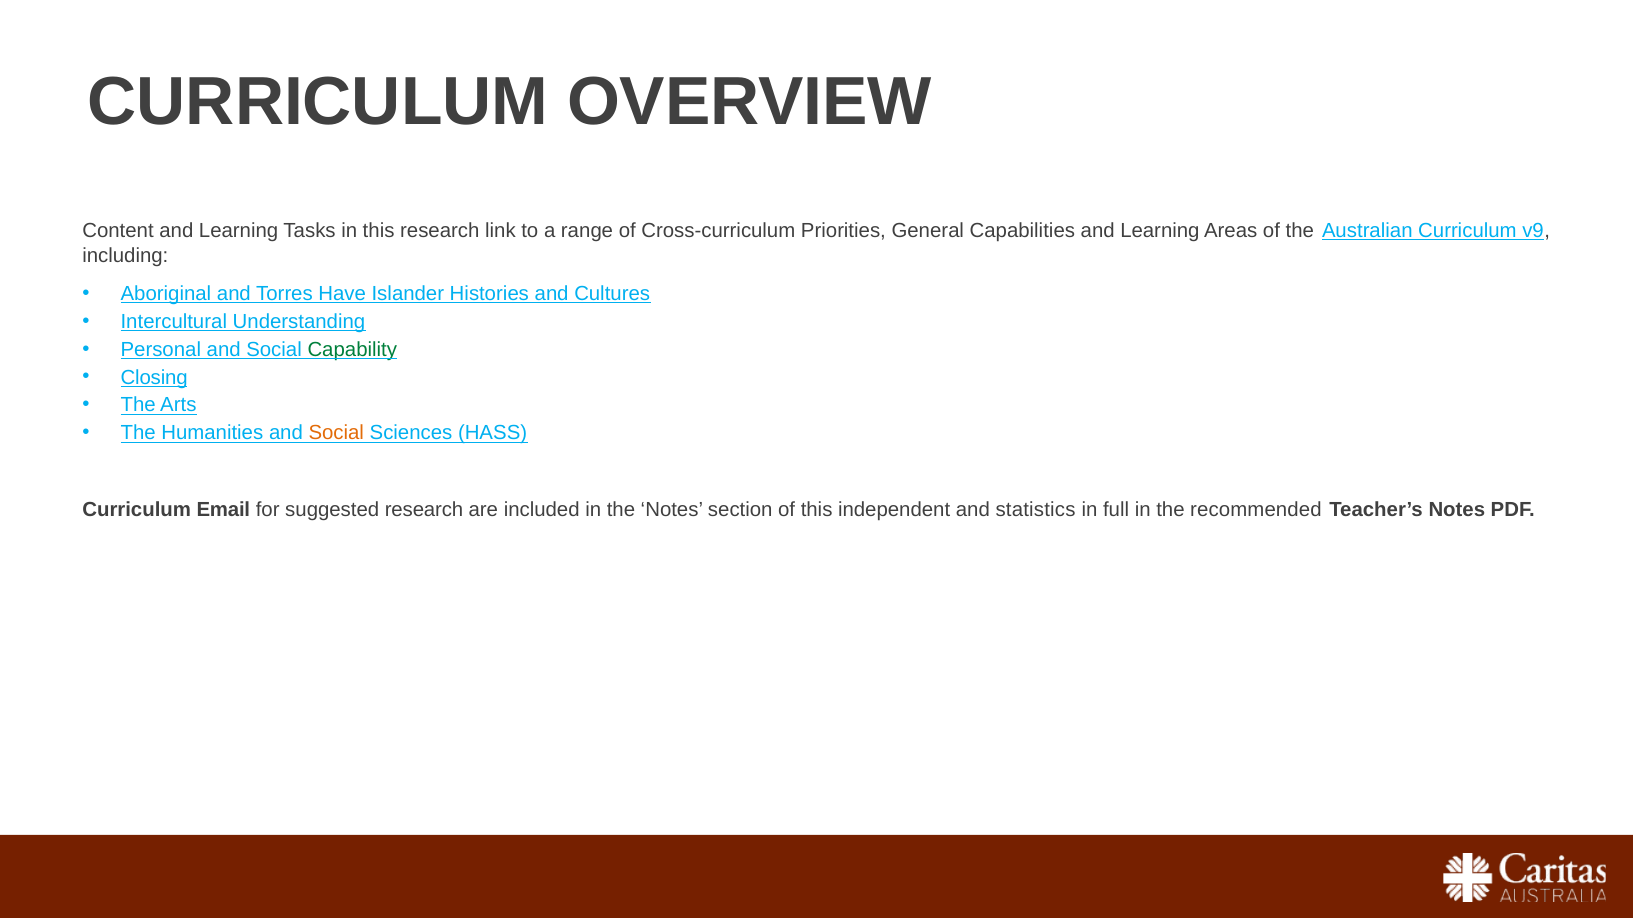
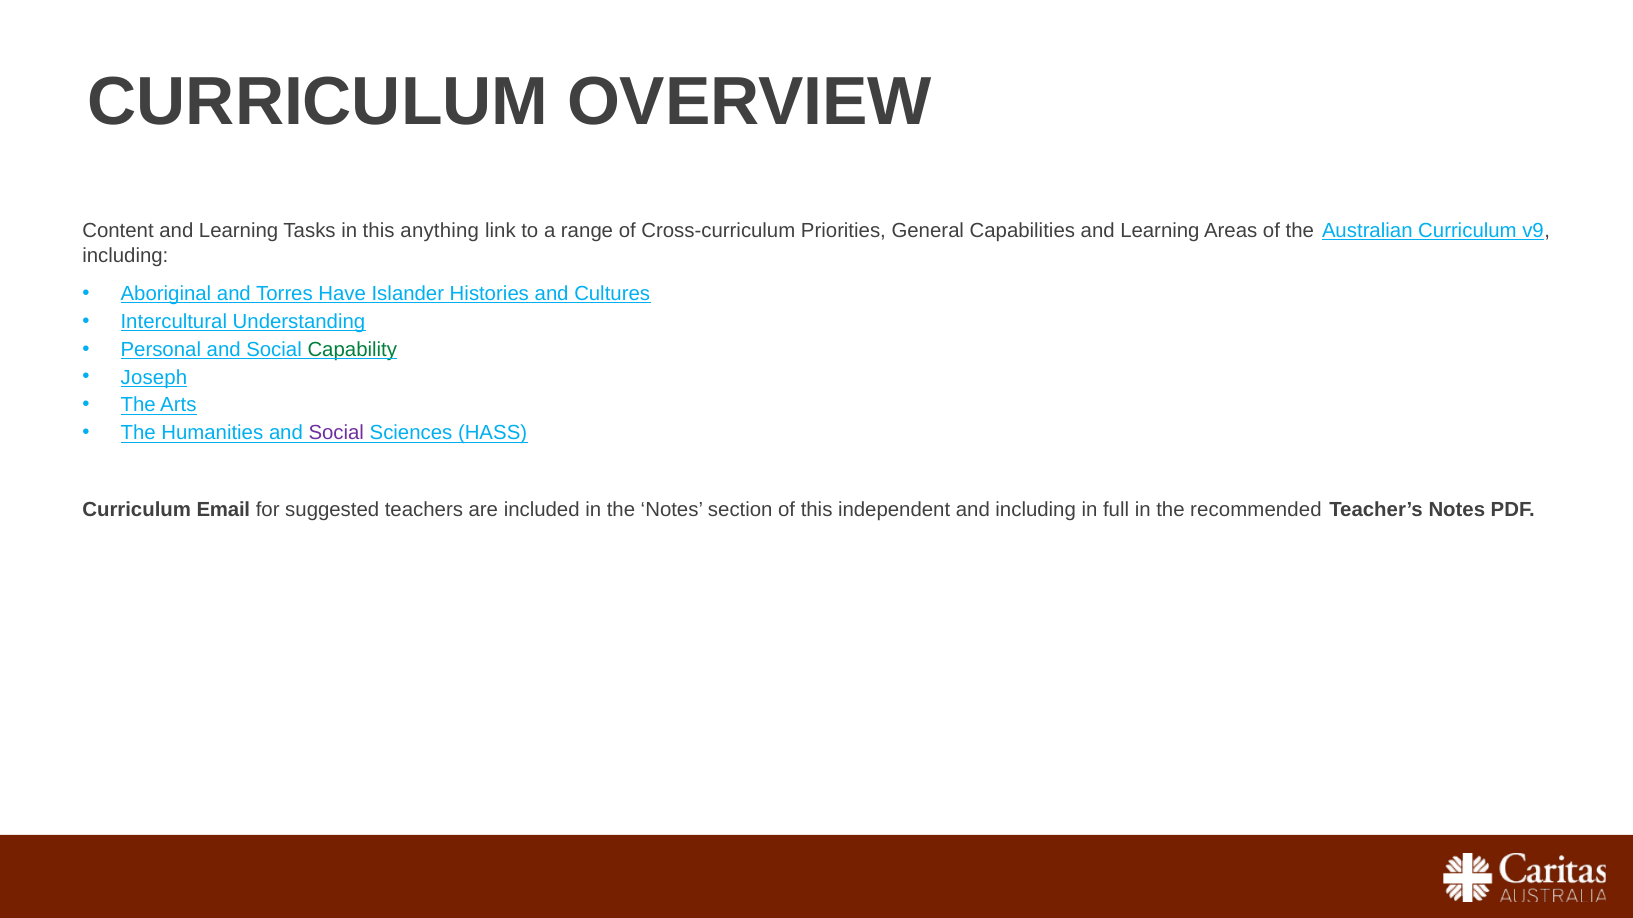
this research: research -> anything (440, 231)
Closing: Closing -> Joseph (154, 378)
Social colour: orange -> purple (336, 433)
suggested research: research -> teachers (424, 510)
and statistics: statistics -> including (1036, 510)
